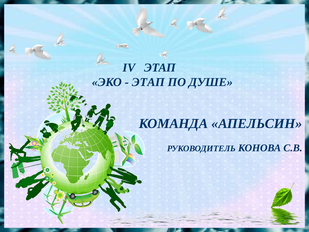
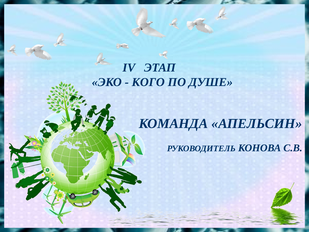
ЭТАП: ЭТАП -> КОГО (148, 82)
